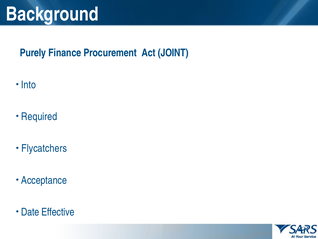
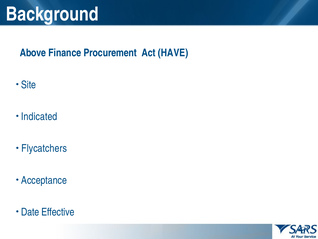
Purely: Purely -> Above (33, 53)
JOINT: JOINT -> HAVE (173, 53)
Into: Into -> Site (29, 85)
Required: Required -> Indicated (39, 116)
